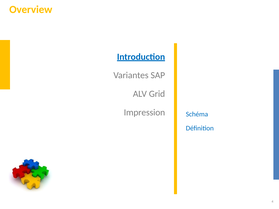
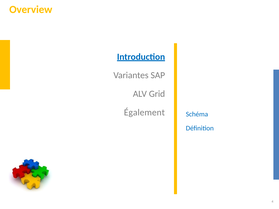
Impression: Impression -> Également (144, 113)
